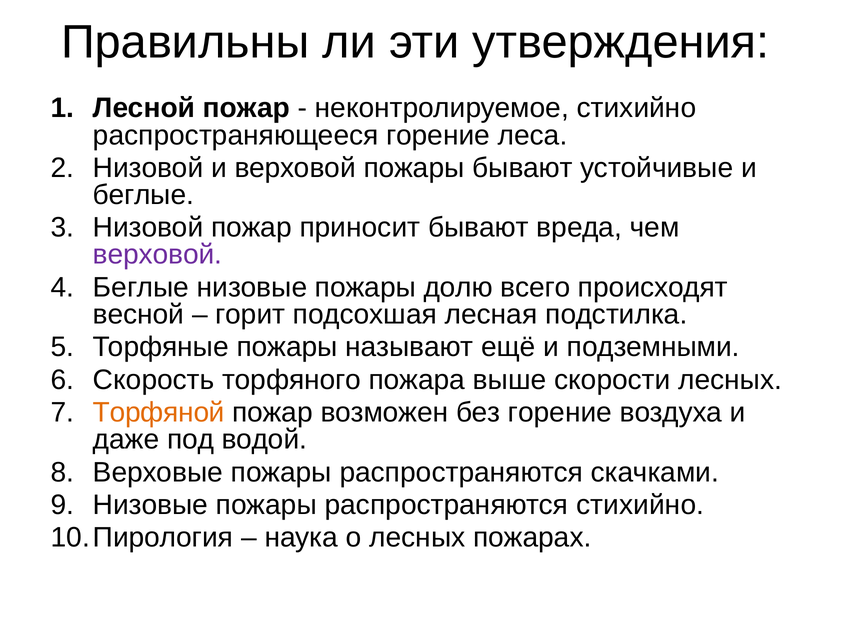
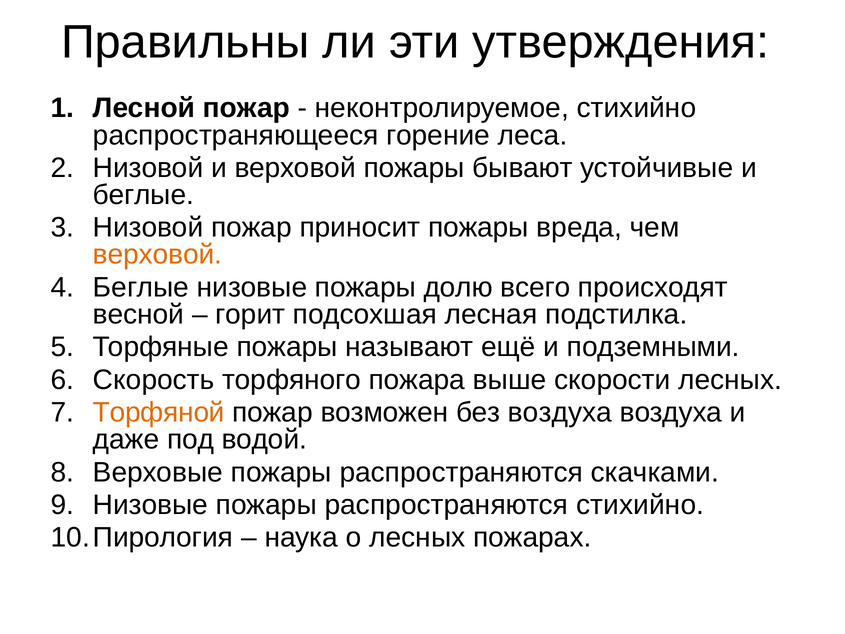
приносит бывают: бывают -> пожары (478, 228)
верховой colour: purple -> orange (157, 255)
без горение: горение -> воздуха (560, 412)
